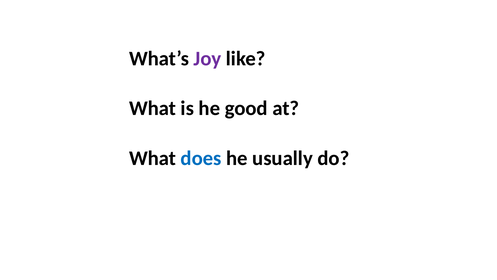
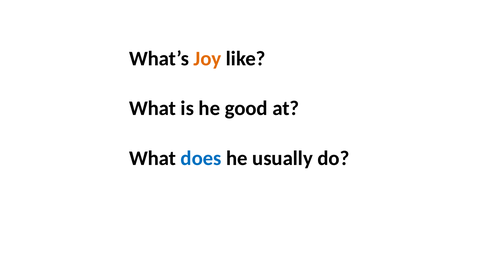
Joy colour: purple -> orange (207, 59)
